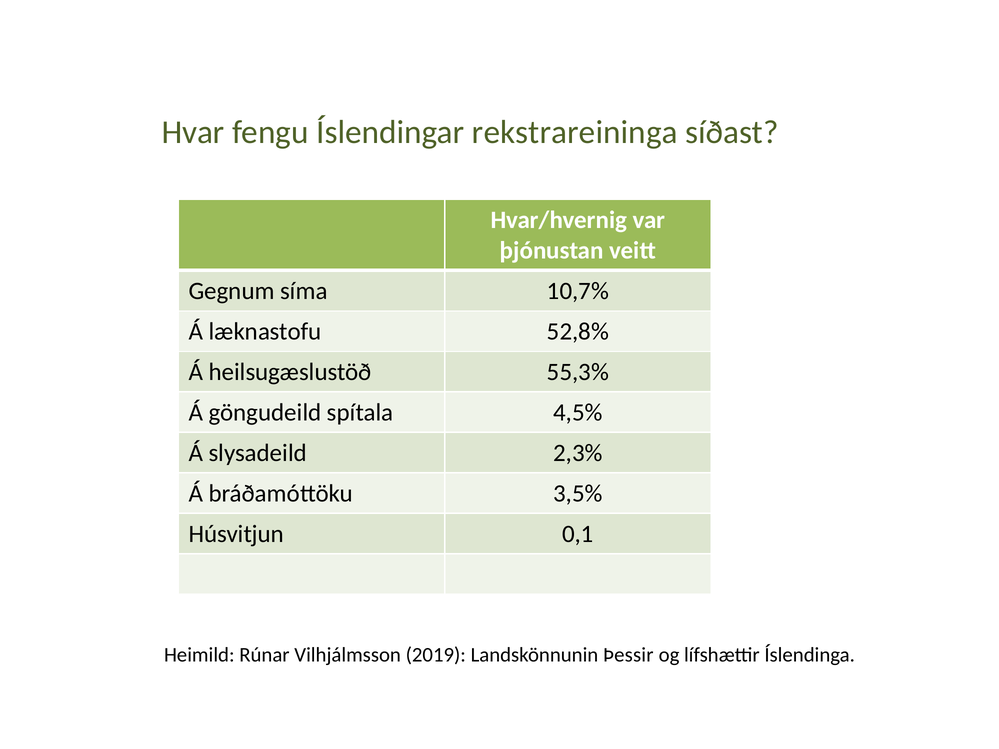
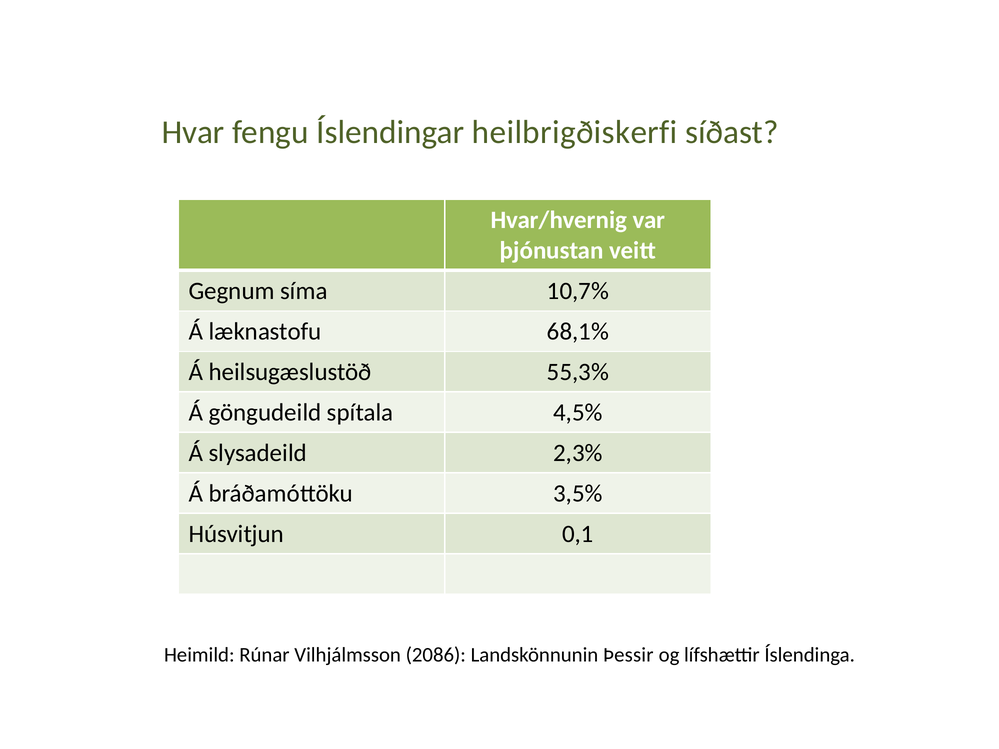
rekstrareininga: rekstrareininga -> heilbrigðiskerfi (575, 133)
52,8%: 52,8% -> 68,1% (578, 331)
2019: 2019 -> 2086 (436, 655)
